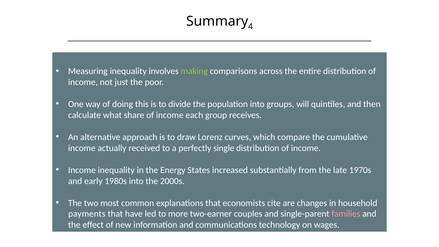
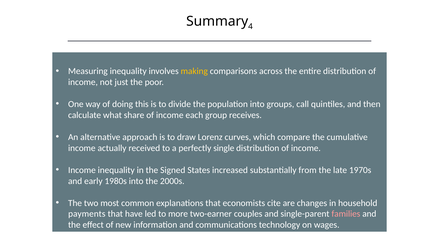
making colour: light green -> yellow (194, 71)
will: will -> call (303, 104)
Energy: Energy -> Signed (173, 170)
